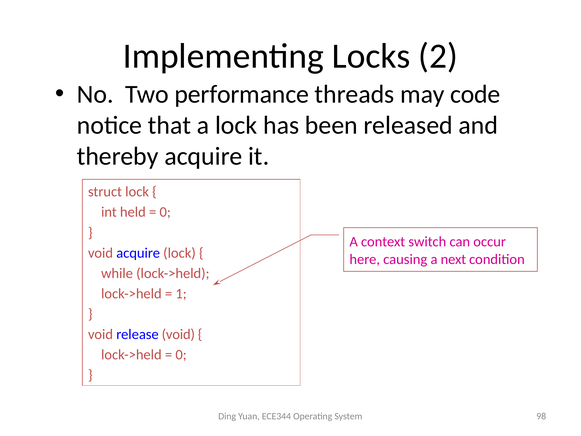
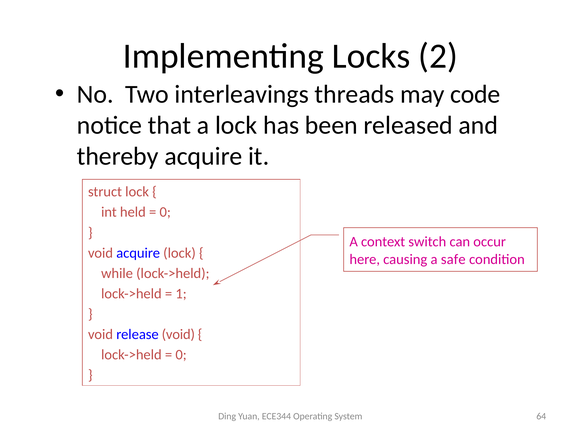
performance: performance -> interleavings (242, 94)
next: next -> safe (453, 259)
98: 98 -> 64 (541, 416)
